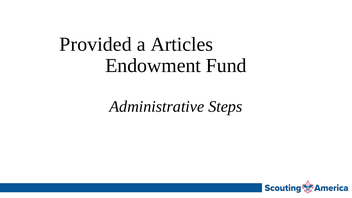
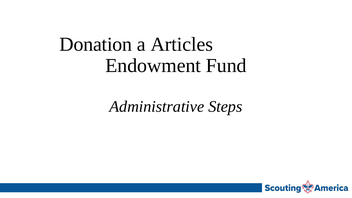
Provided: Provided -> Donation (96, 44)
